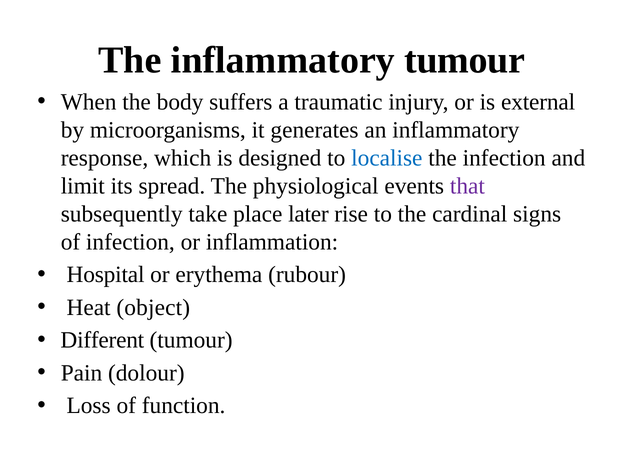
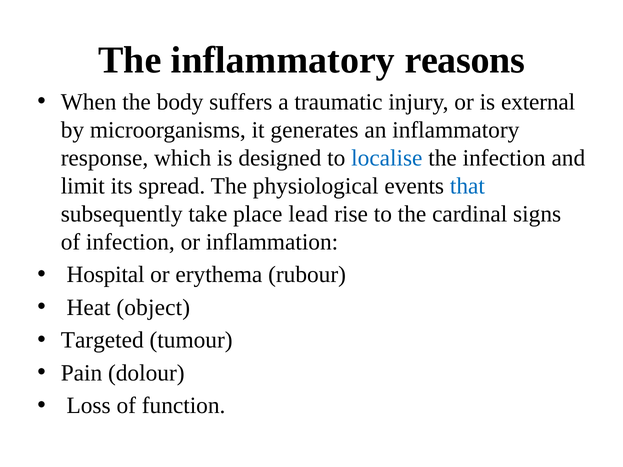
inflammatory tumour: tumour -> reasons (465, 60)
that colour: purple -> blue (467, 186)
later: later -> lead (308, 214)
Different: Different -> Targeted (102, 340)
